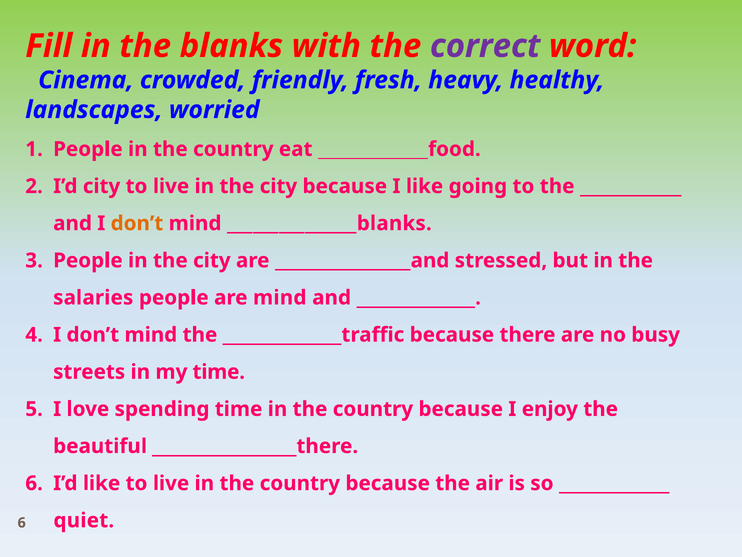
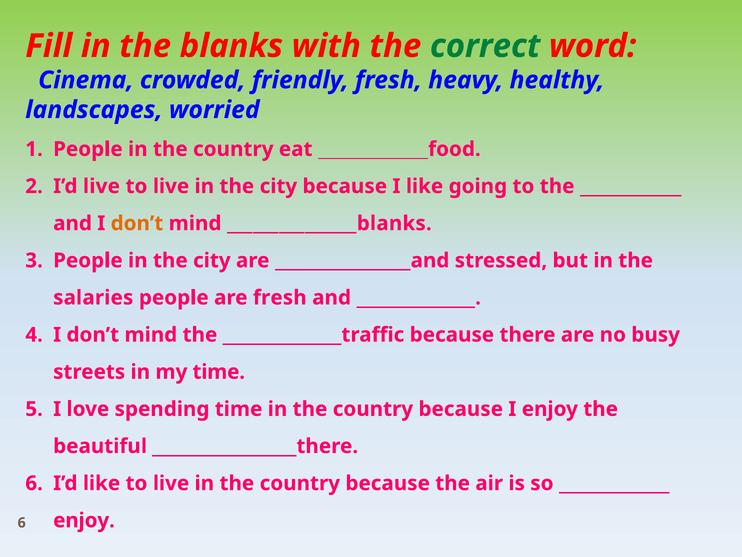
correct colour: purple -> green (485, 46)
I’d city: city -> live (101, 186)
are mind: mind -> fresh (280, 297)
quiet: quiet -> enjoy (84, 520)
